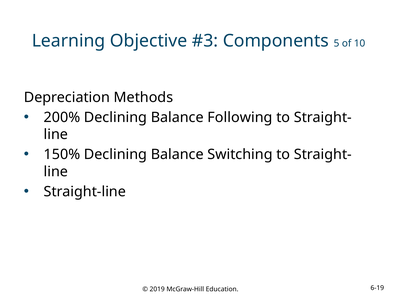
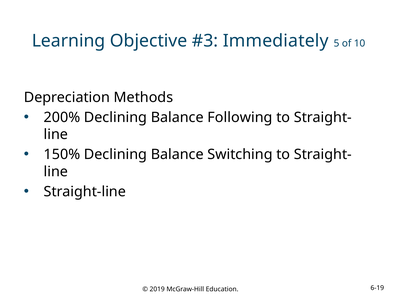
Components: Components -> Immediately (276, 41)
